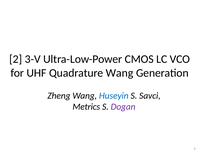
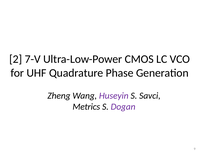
3-V: 3-V -> 7-V (33, 59)
Quadrature Wang: Wang -> Phase (120, 73)
Huseyin colour: blue -> purple (114, 96)
